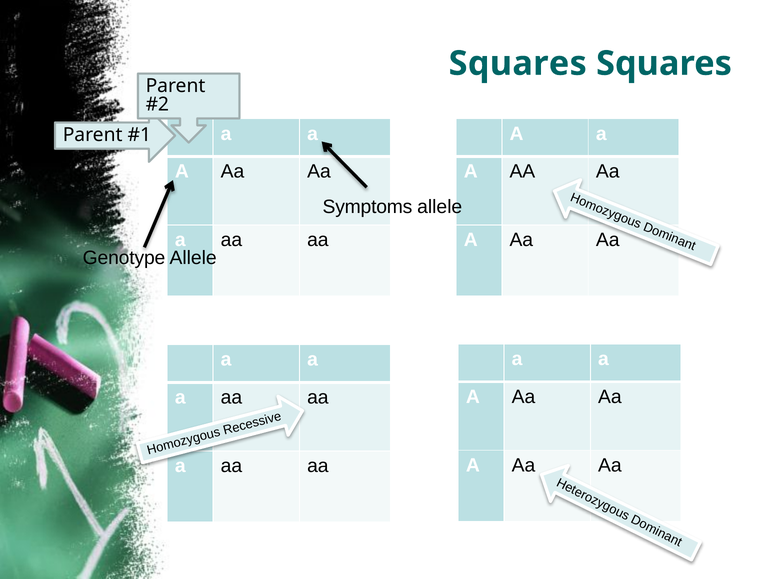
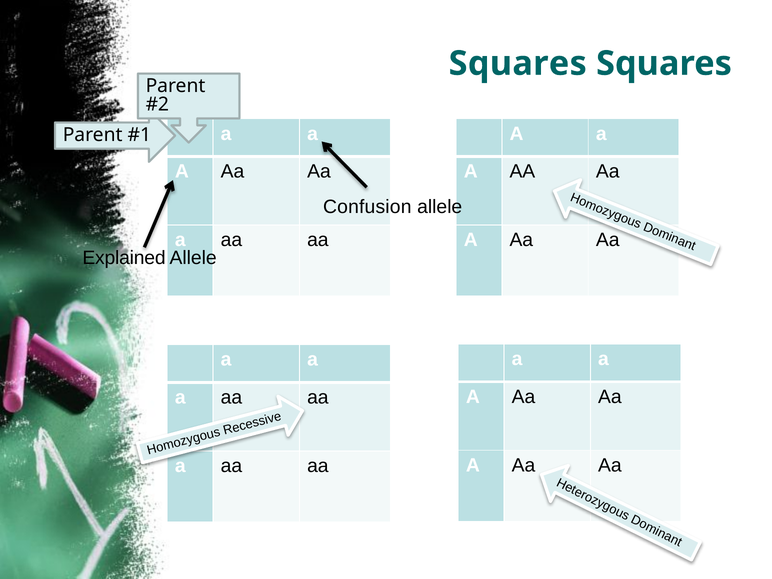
Symptoms: Symptoms -> Confusion (367, 207)
Genotype: Genotype -> Explained (124, 258)
